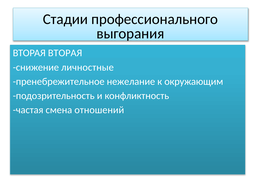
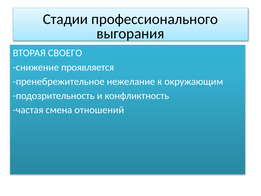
ВТОРАЯ ВТОРАЯ: ВТОРАЯ -> СВОЕГО (65, 53)
личностные: личностные -> проявляется (88, 67)
